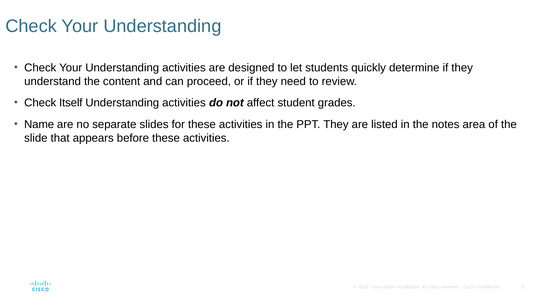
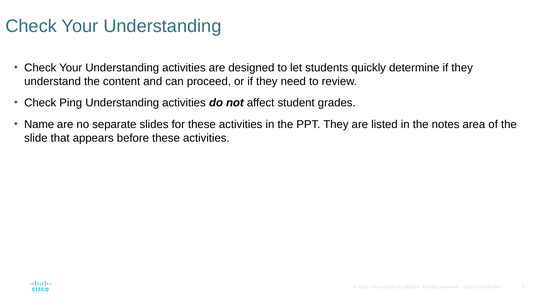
Itself: Itself -> Ping (71, 103)
